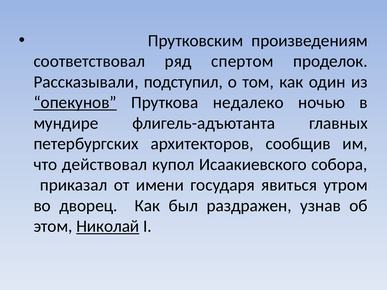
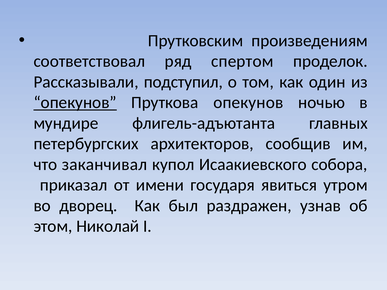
Пруткова недалеко: недалеко -> опекунов (248, 103)
действовал: действовал -> заканчивал (105, 165)
Николай underline: present -> none (108, 226)
